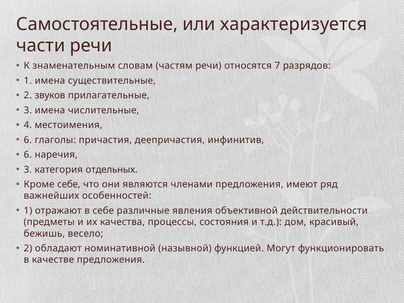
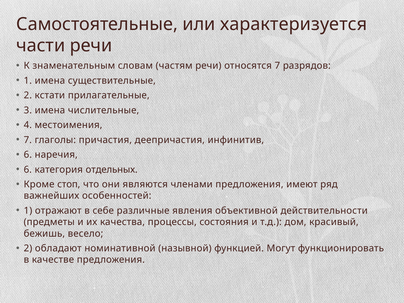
звуков: звуков -> кстати (50, 95)
6: 6 -> 7 (28, 140)
3: 3 -> 6 (28, 170)
Кроме себе: себе -> стоп (69, 184)
